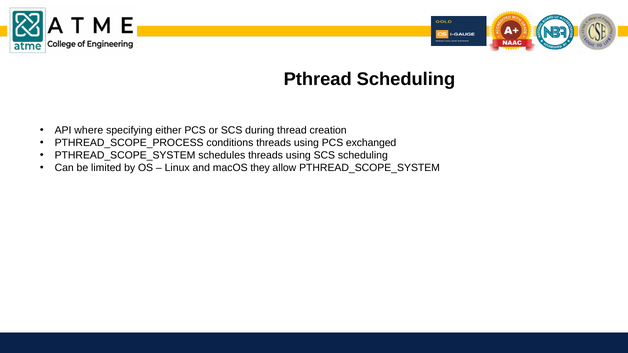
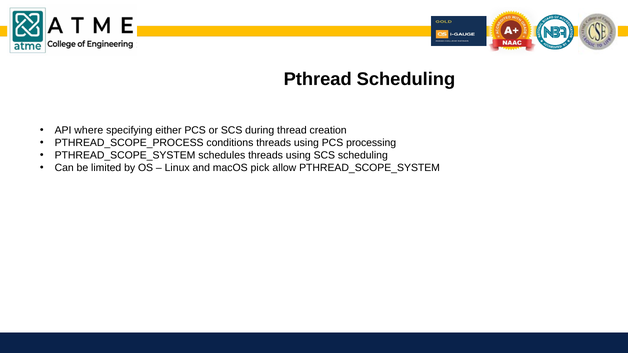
exchanged: exchanged -> processing (371, 143)
they: they -> pick (260, 168)
